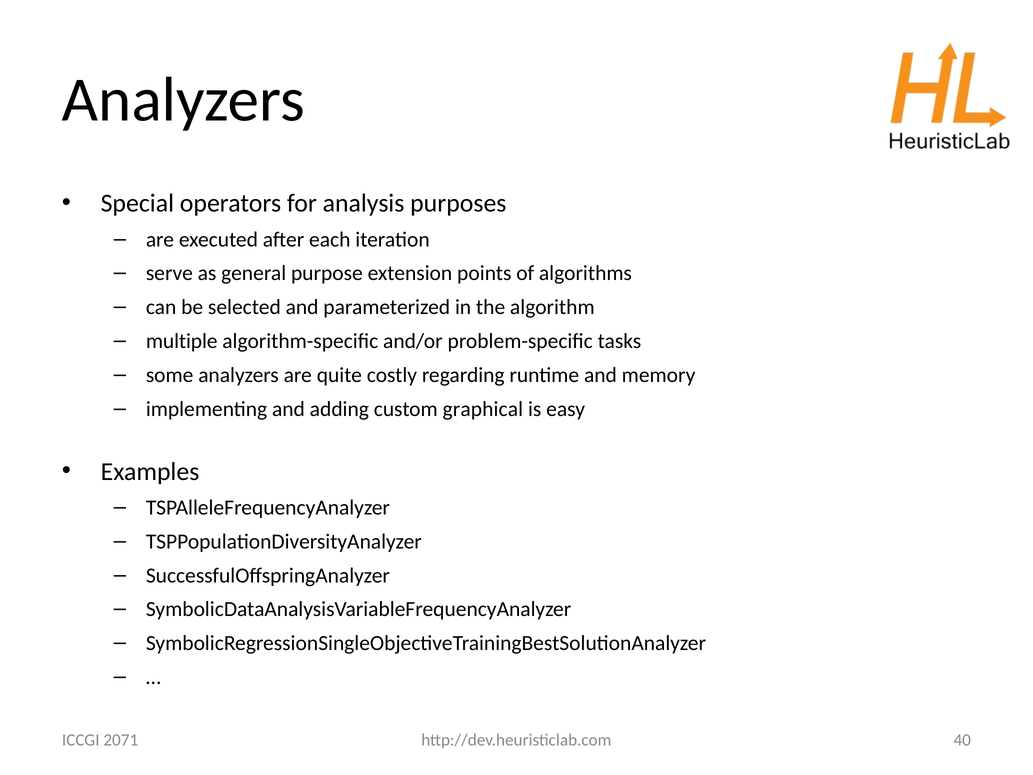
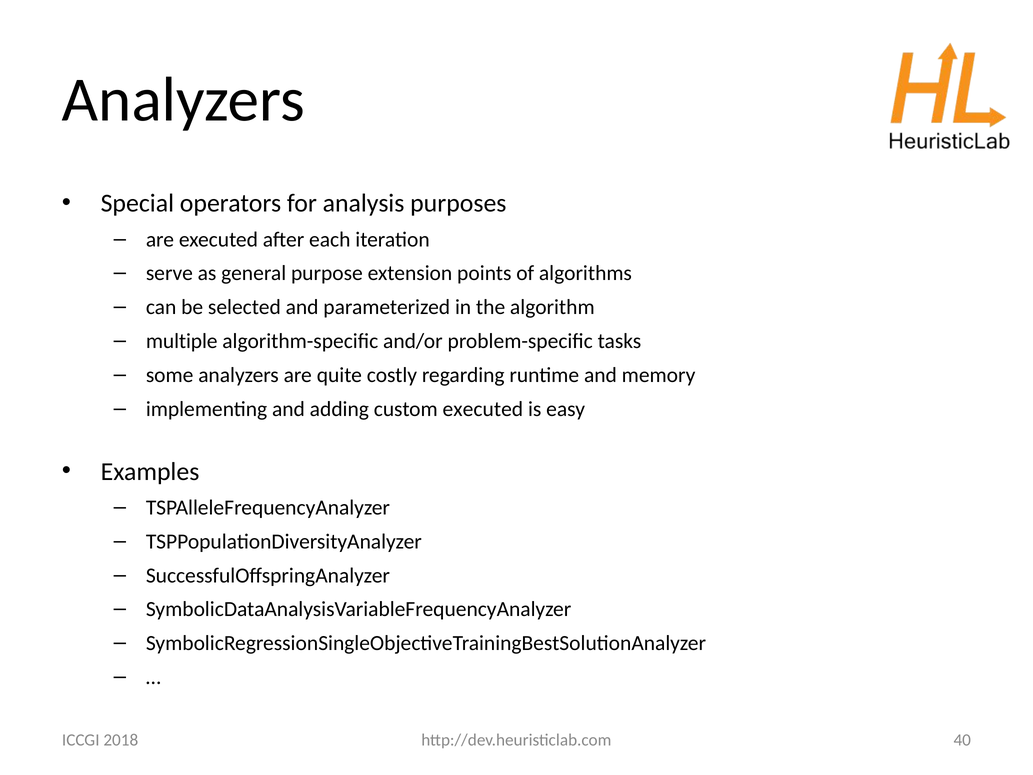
custom graphical: graphical -> executed (483, 409)
2071: 2071 -> 2018 (121, 740)
